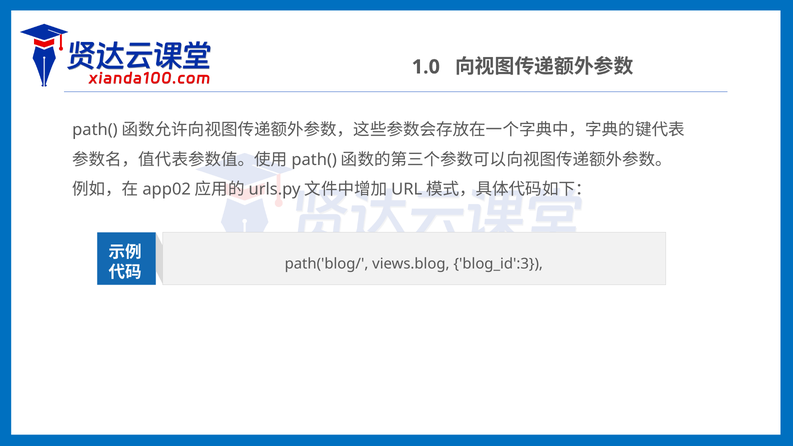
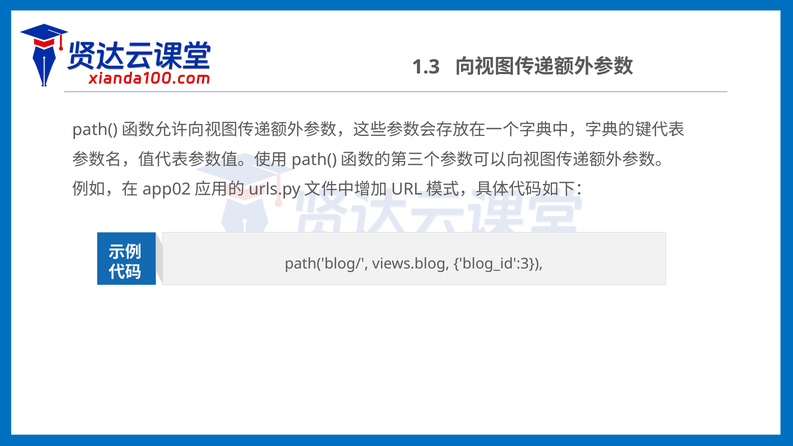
1.0: 1.0 -> 1.3 (426, 67)
